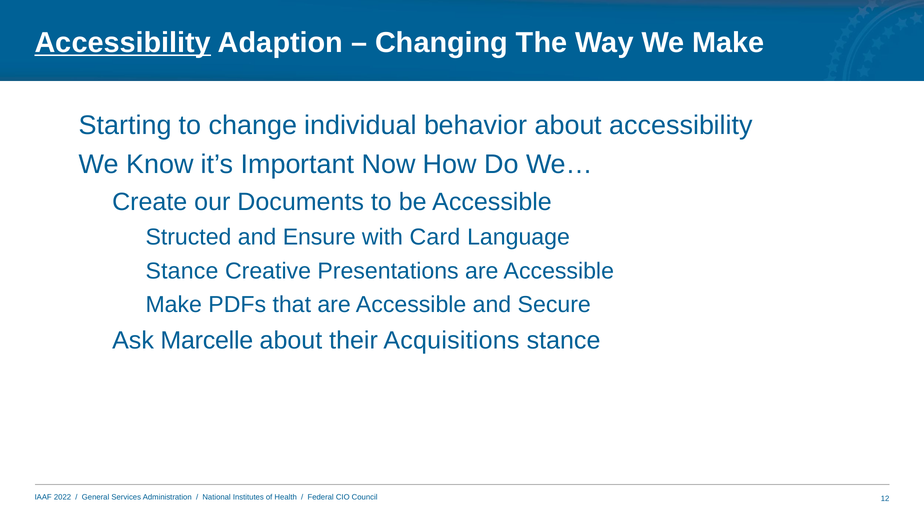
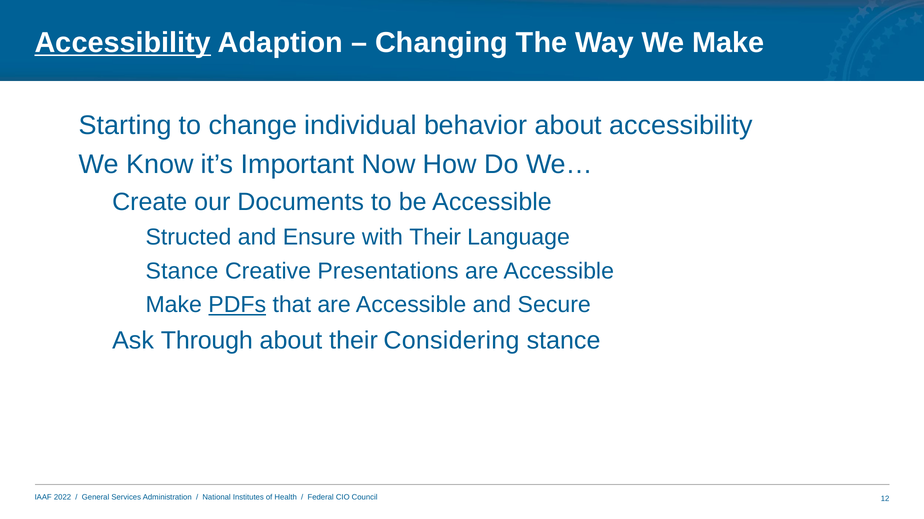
with Card: Card -> Their (435, 237)
PDFs underline: none -> present (237, 305)
Marcelle: Marcelle -> Through (207, 341)
Acquisitions: Acquisitions -> Considering (451, 341)
